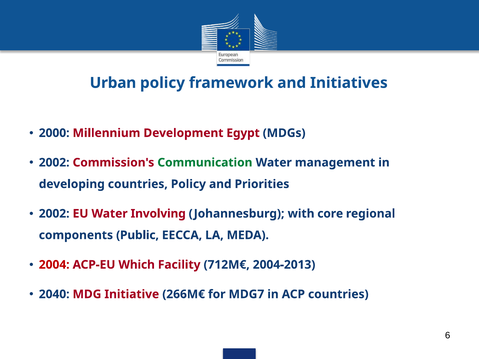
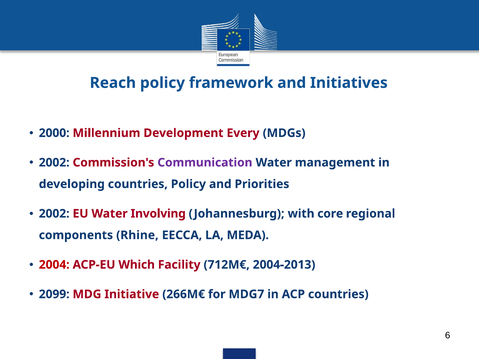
Urban: Urban -> Reach (113, 83)
Egypt: Egypt -> Every (243, 133)
Communication colour: green -> purple (205, 163)
Public: Public -> Rhine (137, 235)
2040: 2040 -> 2099 (54, 294)
